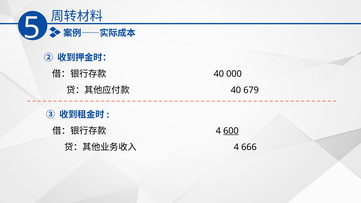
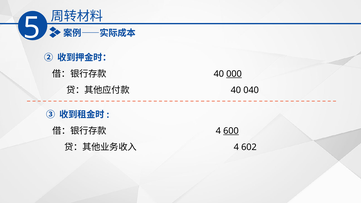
000 underline: none -> present (234, 74)
679: 679 -> 040 (251, 90)
666: 666 -> 602 (249, 147)
